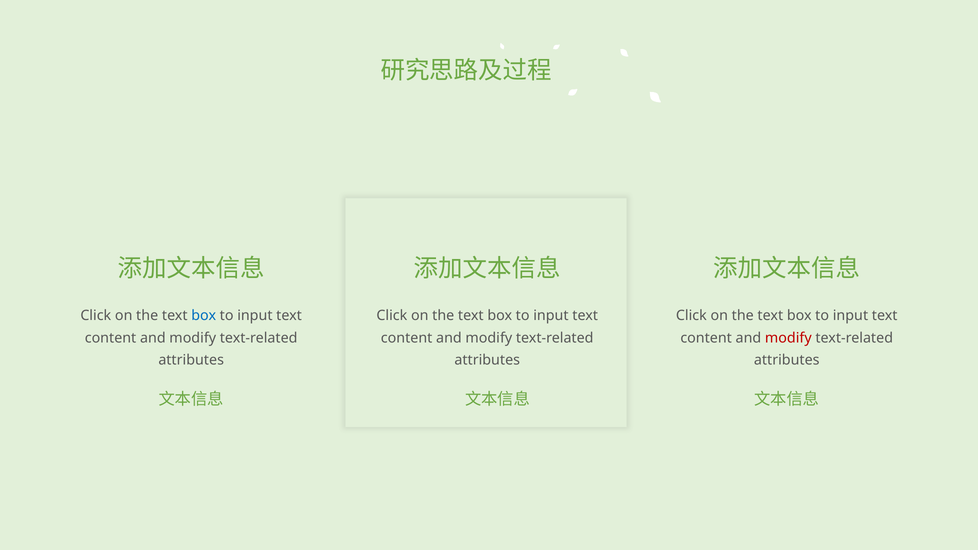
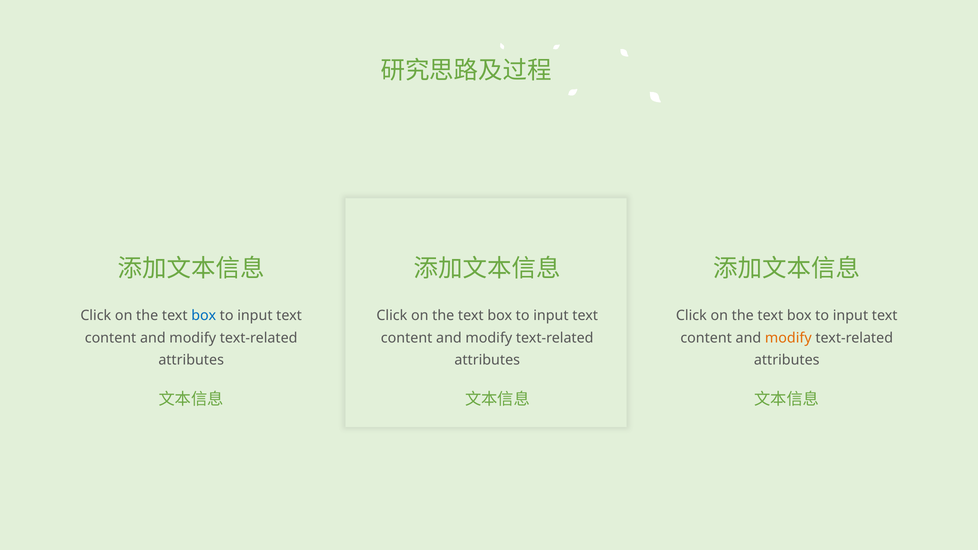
modify colour: red -> orange (788, 338)
